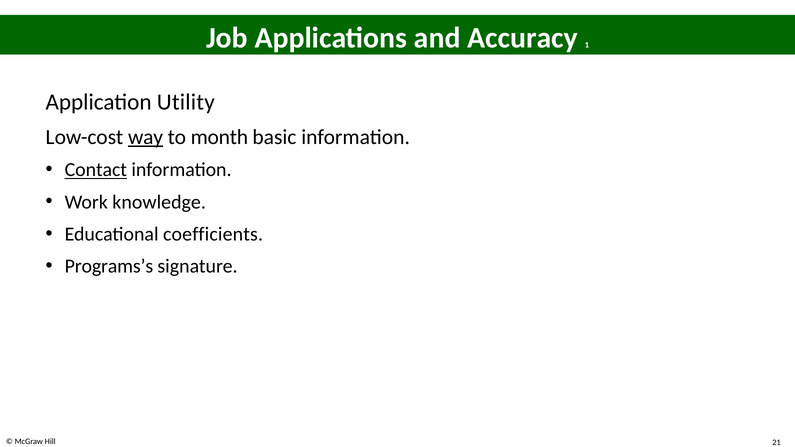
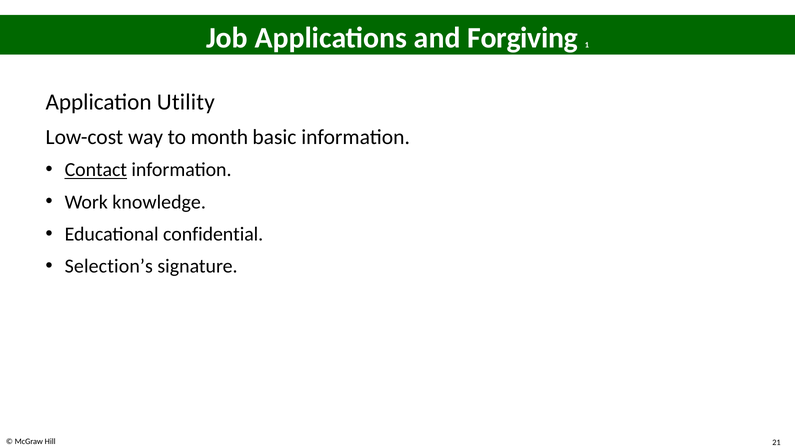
Accuracy: Accuracy -> Forgiving (523, 38)
way underline: present -> none (145, 137)
coefficients: coefficients -> confidential (213, 234)
Programs’s: Programs’s -> Selection’s (109, 266)
